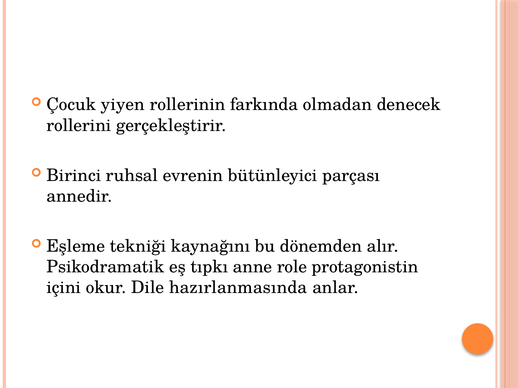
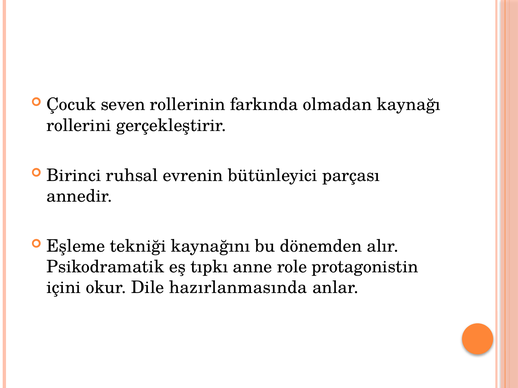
yiyen: yiyen -> seven (123, 105)
denecek: denecek -> kaynağı (409, 105)
